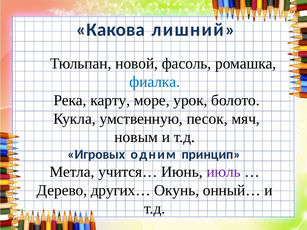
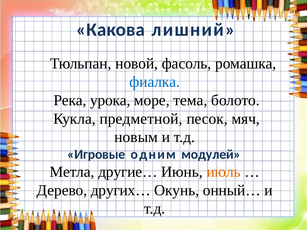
карту: карту -> урока (110, 100)
урок: урок -> тема (190, 100)
умственную: умственную -> предметной (141, 119)
Игровых: Игровых -> Игровые (96, 155)
принцип: принцип -> модулей (211, 155)
учится…: учится… -> другие… (128, 172)
июль colour: purple -> orange (224, 172)
